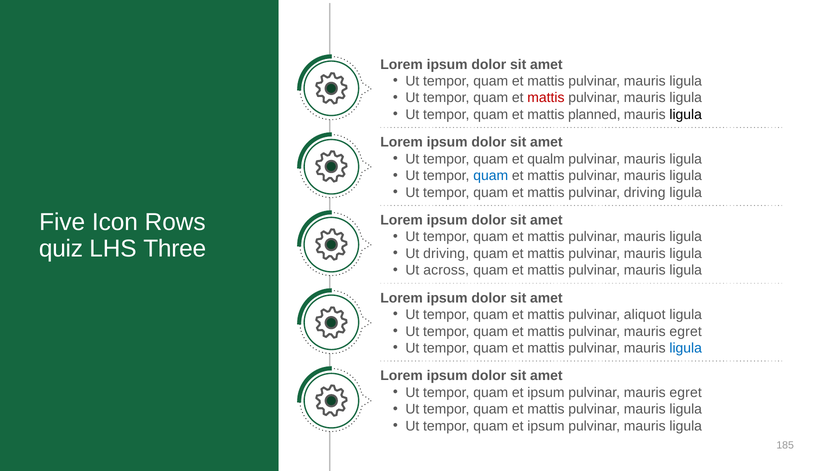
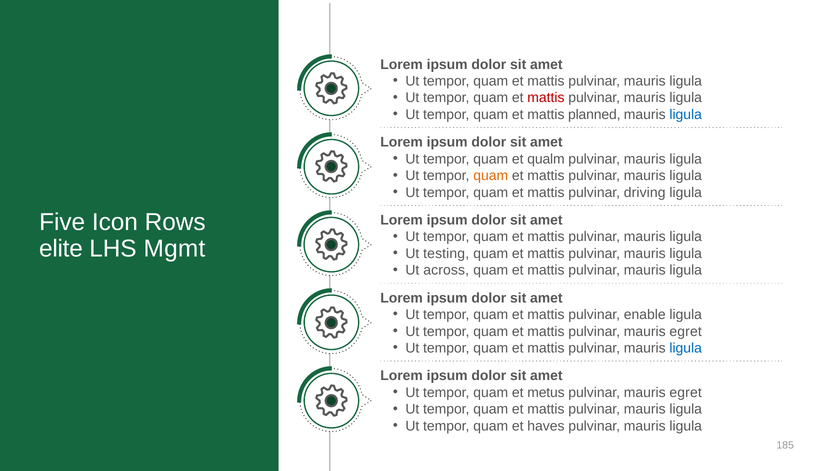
ligula colour: black -> blue (686, 115)
quam colour: blue -> orange (491, 176)
quiz: quiz -> elite (61, 248)
Three: Three -> Mgmt (174, 248)
Ut driving: driving -> testing (446, 253)
aliquot: aliquot -> enable (645, 315)
ipsum: ipsum -> metus (546, 392)
ipsum: ipsum -> haves (546, 426)
